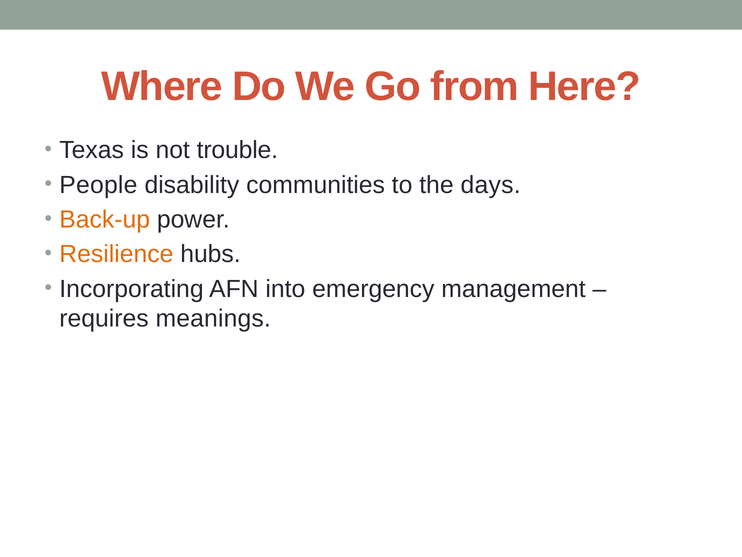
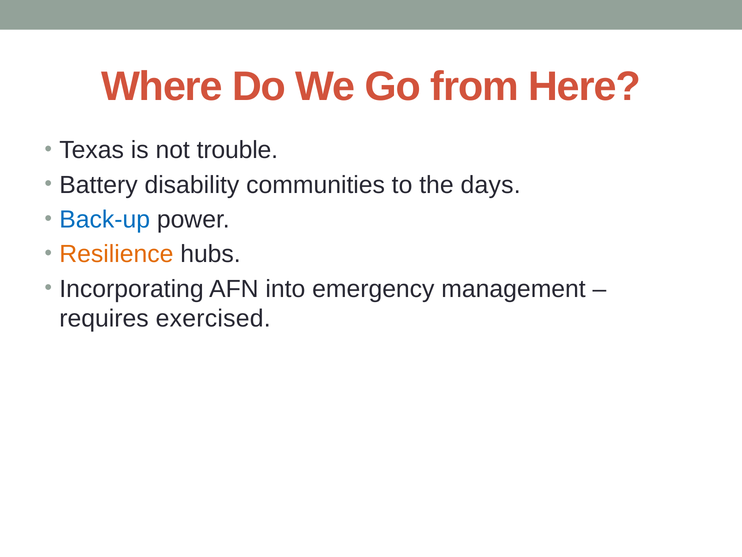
People: People -> Battery (99, 185)
Back-up colour: orange -> blue (105, 219)
meanings: meanings -> exercised (213, 318)
